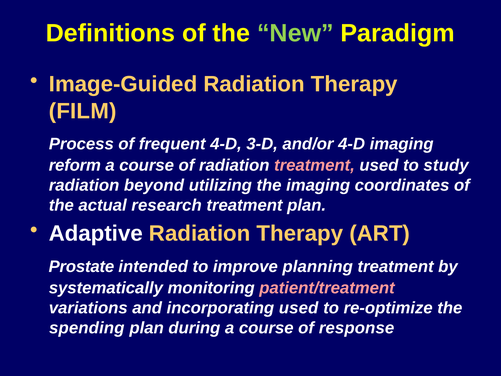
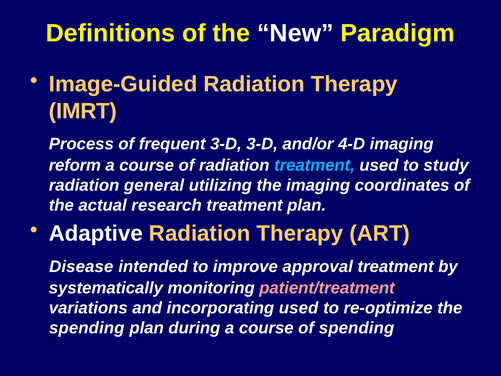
New colour: light green -> white (295, 33)
FILM: FILM -> IMRT (83, 111)
frequent 4-D: 4-D -> 3-D (226, 144)
treatment colour: pink -> light blue (314, 165)
beyond: beyond -> general (154, 185)
Prostate: Prostate -> Disease (81, 266)
planning: planning -> approval (318, 266)
of response: response -> spending (357, 328)
